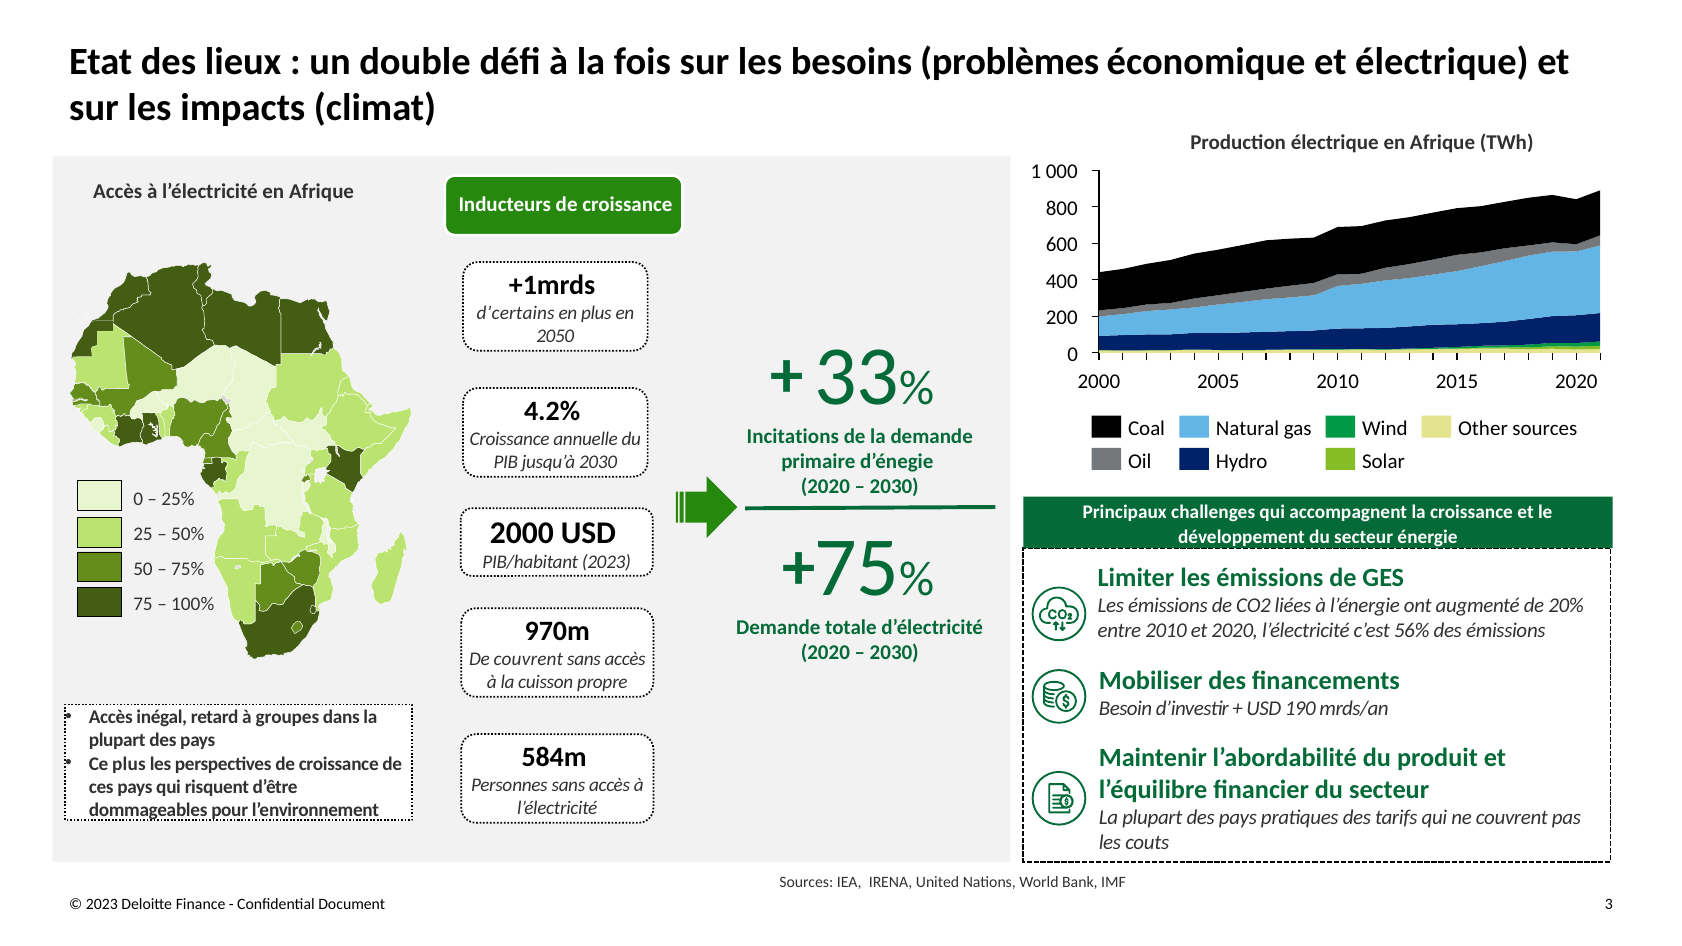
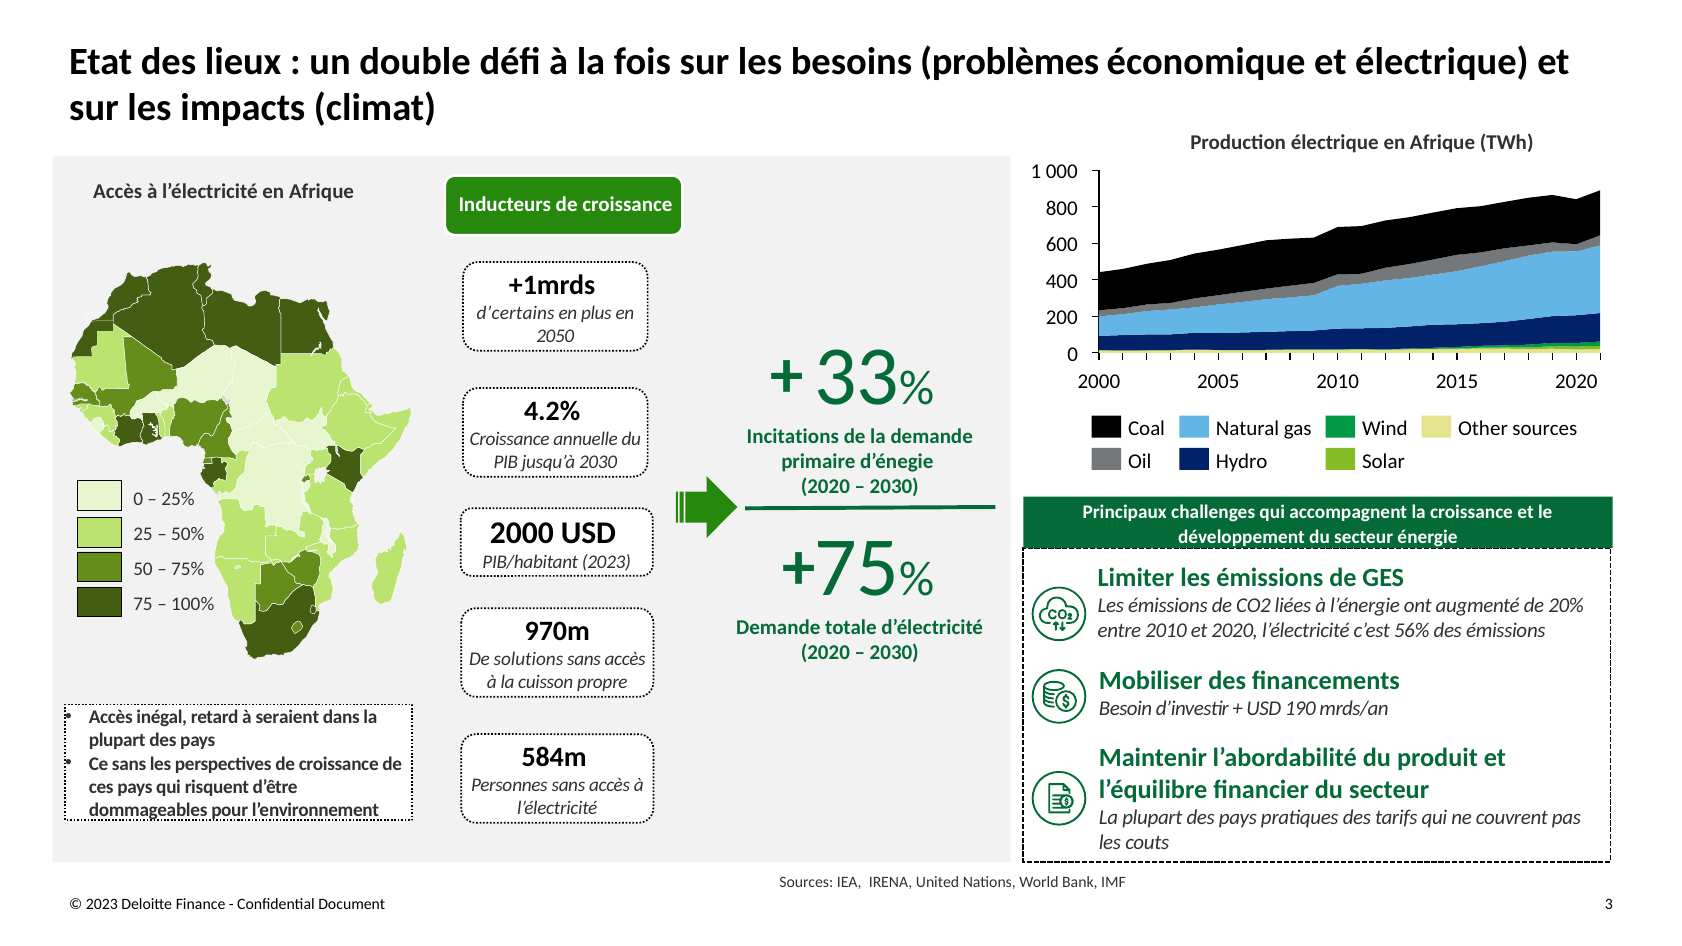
De couvrent: couvrent -> solutions (528, 659)
groupes: groupes -> seraient (287, 717)
Ce plus: plus -> sans (129, 764)
